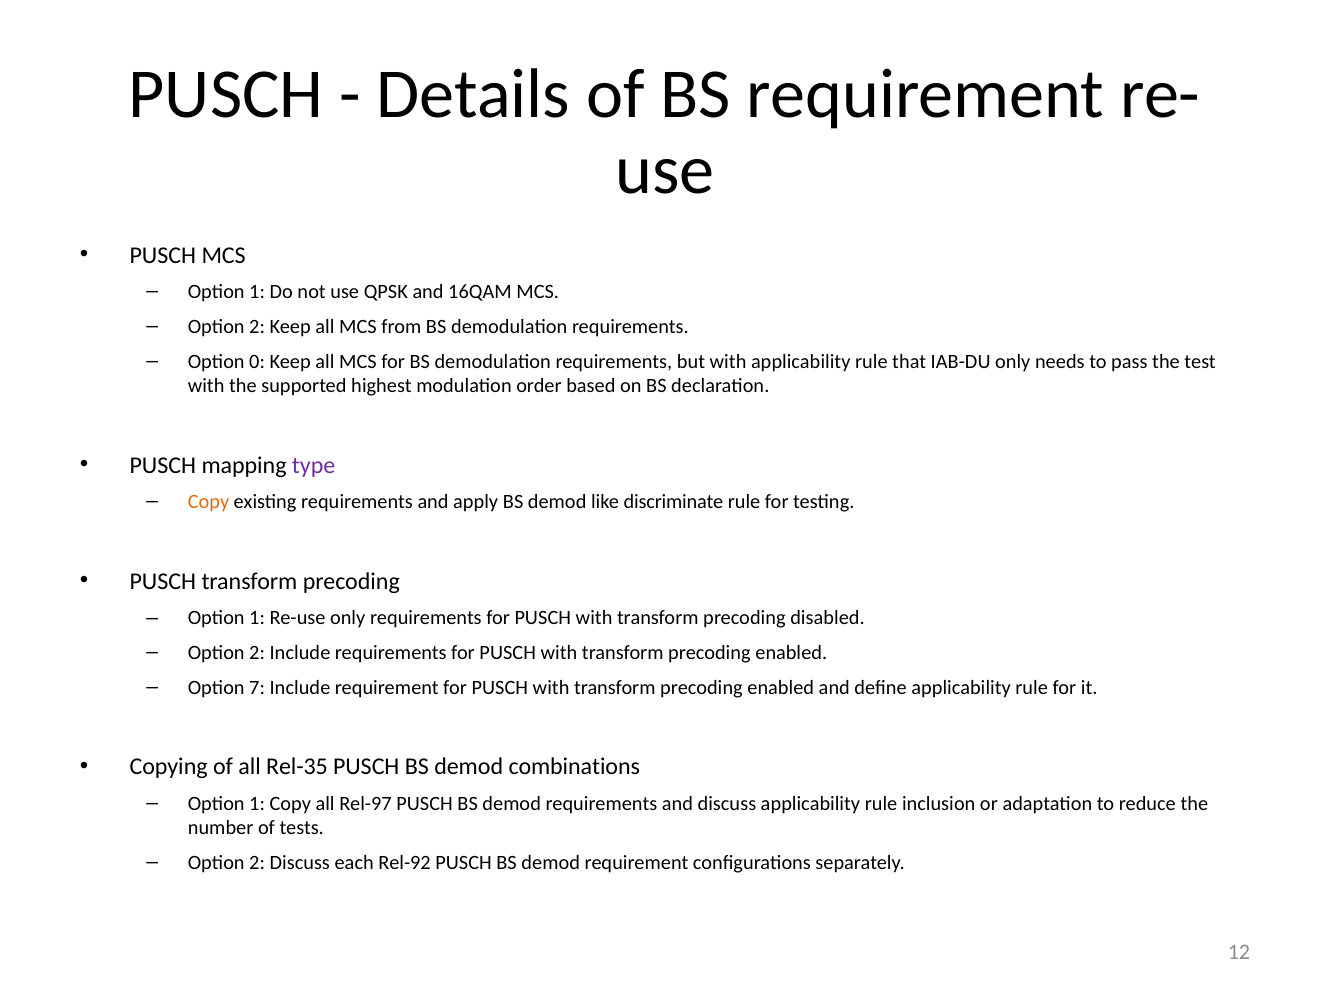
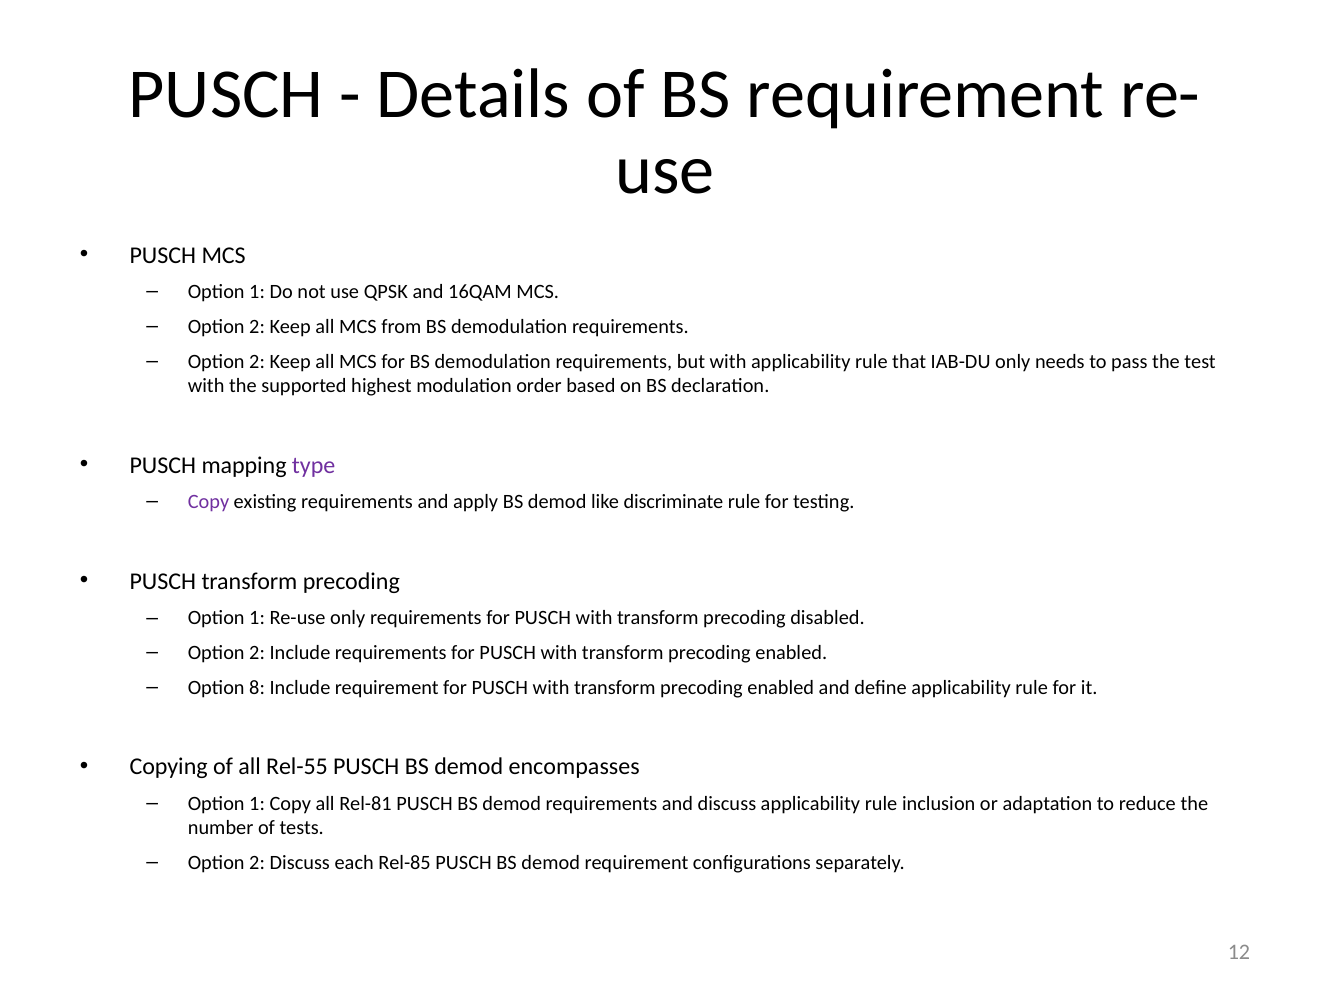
0: 0 -> 2 (257, 362)
Copy colour: orange -> purple (209, 502)
7: 7 -> 8 (257, 688)
Rel-35: Rel-35 -> Rel-55 (297, 767)
combinations: combinations -> encompasses (574, 767)
Rel-97: Rel-97 -> Rel-81 (365, 804)
Rel-92: Rel-92 -> Rel-85 (405, 863)
